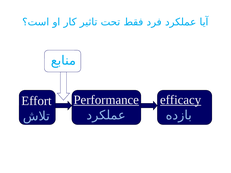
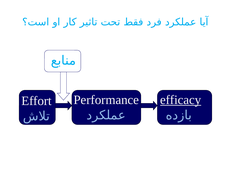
Performance underline: present -> none (106, 100)
